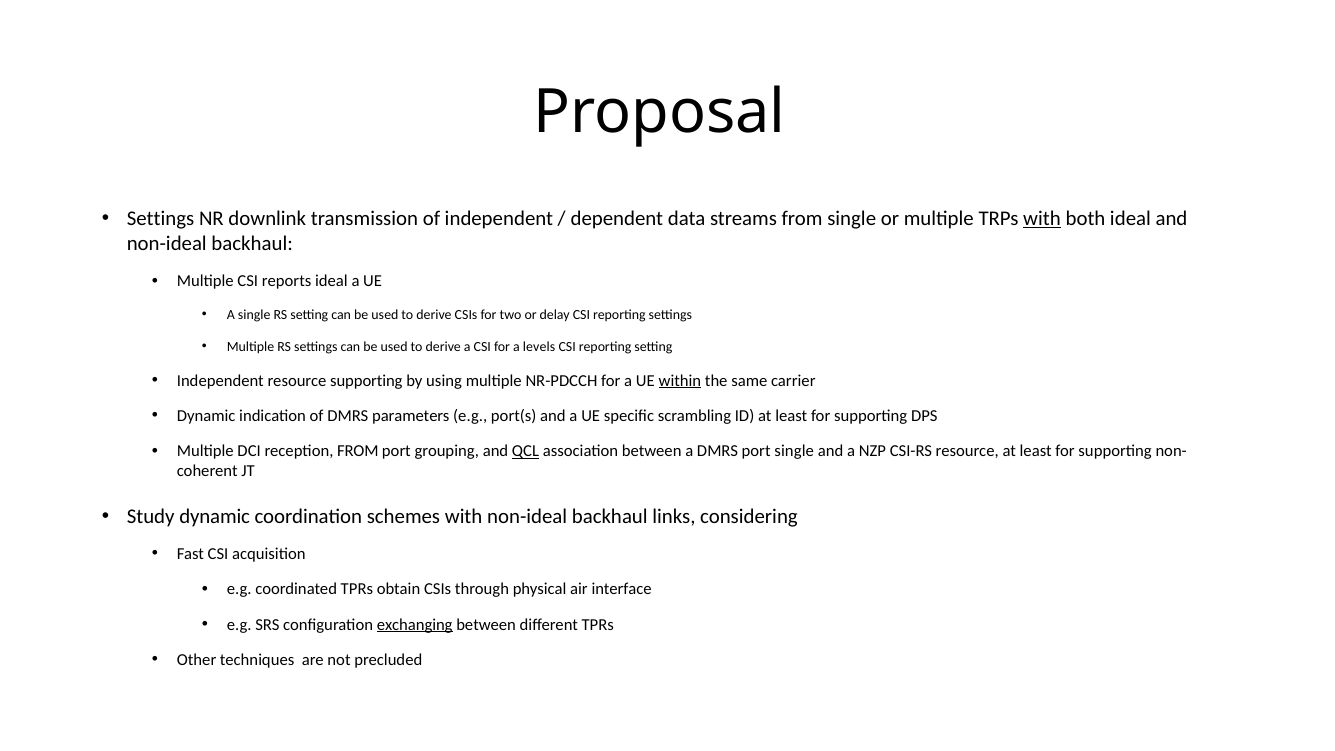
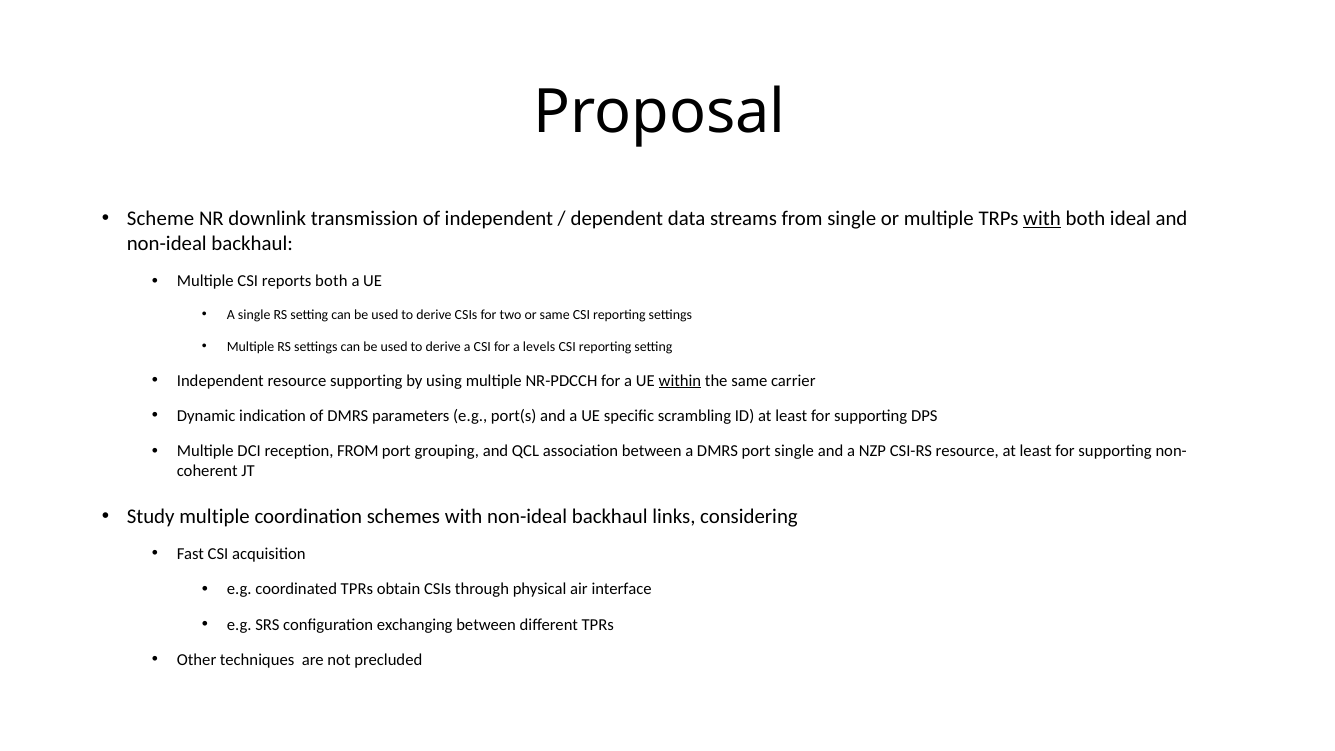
Settings: Settings -> Scheme (160, 219)
reports ideal: ideal -> both (331, 281)
or delay: delay -> same (555, 315)
QCL underline: present -> none (525, 451)
Study dynamic: dynamic -> multiple (215, 517)
exchanging underline: present -> none (415, 625)
